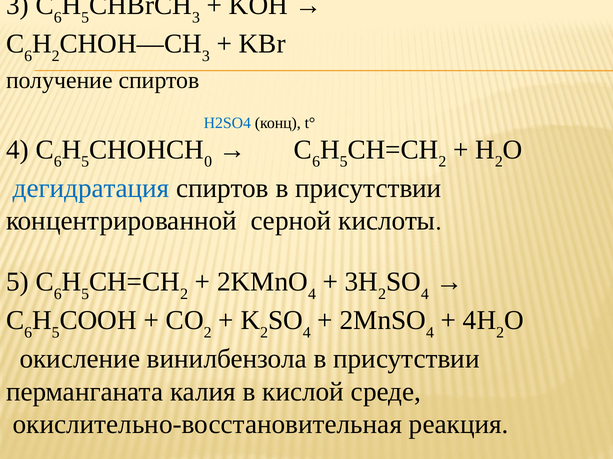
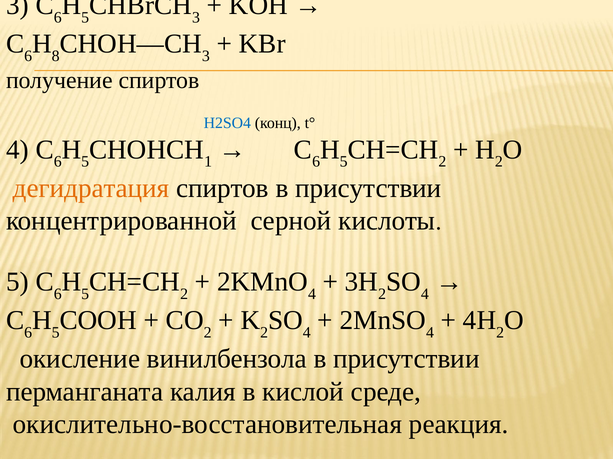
2: 2 -> 8 (56, 56)
0: 0 -> 1 (208, 162)
дегидратация colour: blue -> orange (91, 188)
